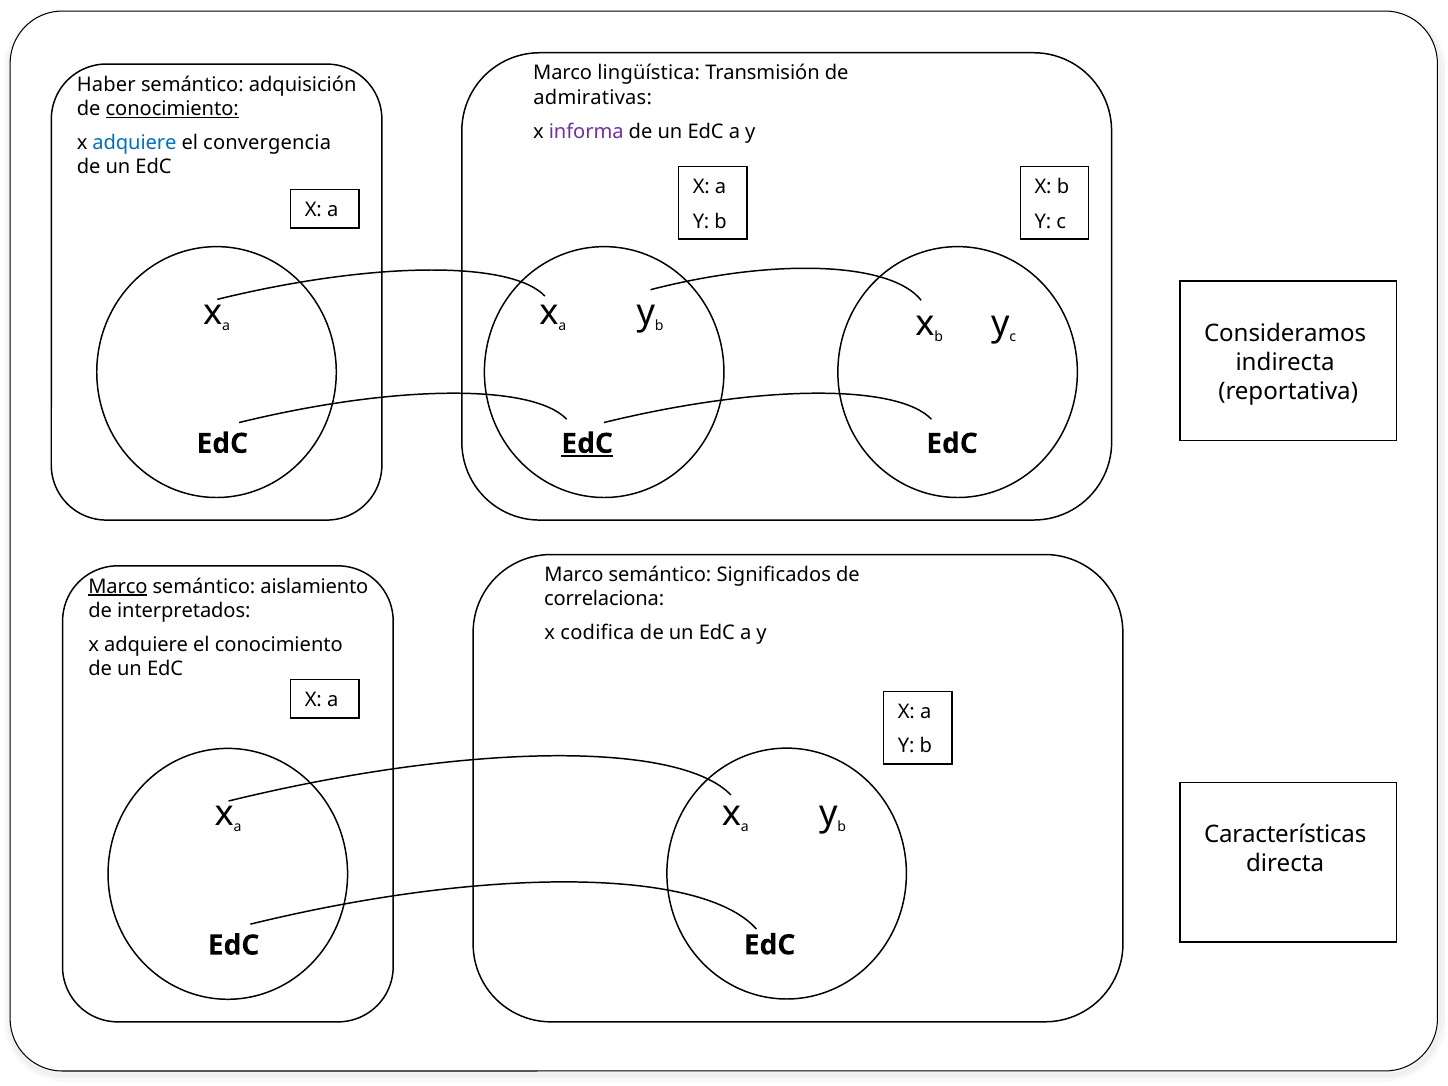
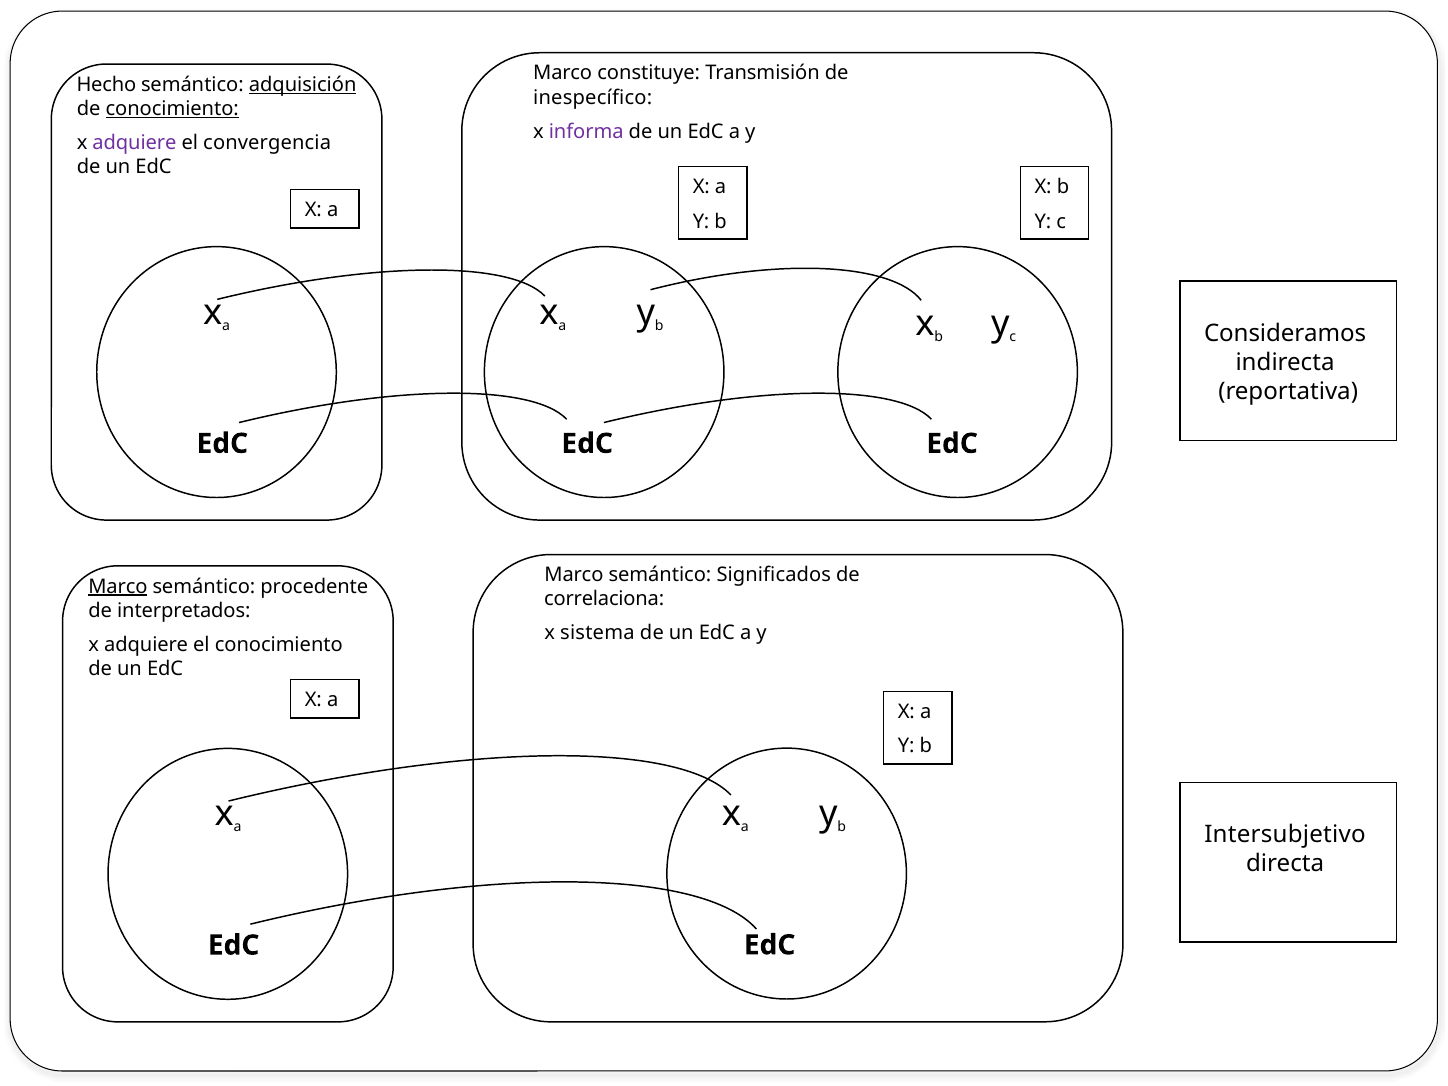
lingüística: lingüística -> constituye (649, 73)
Haber: Haber -> Hecho (106, 85)
adquisición underline: none -> present (303, 85)
admirativas: admirativas -> inespecífico (593, 98)
adquiere colour: blue -> purple (134, 143)
EdC underline: present -> none (587, 444)
aislamiento: aislamiento -> procedente (314, 586)
codifica: codifica -> sistema (597, 633)
Características: Características -> Intersubjetivo (1285, 835)
